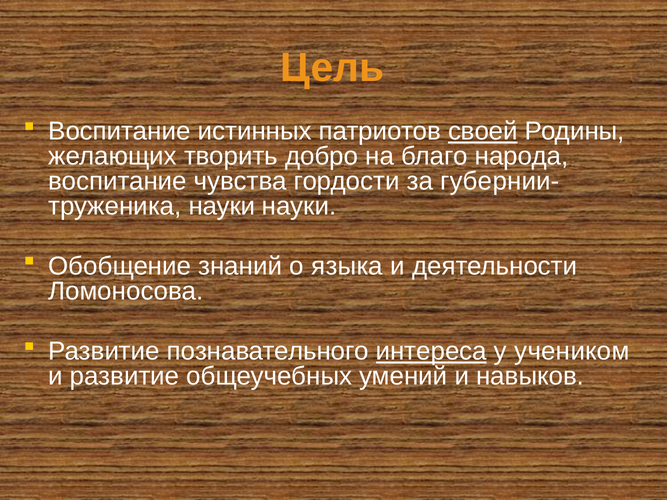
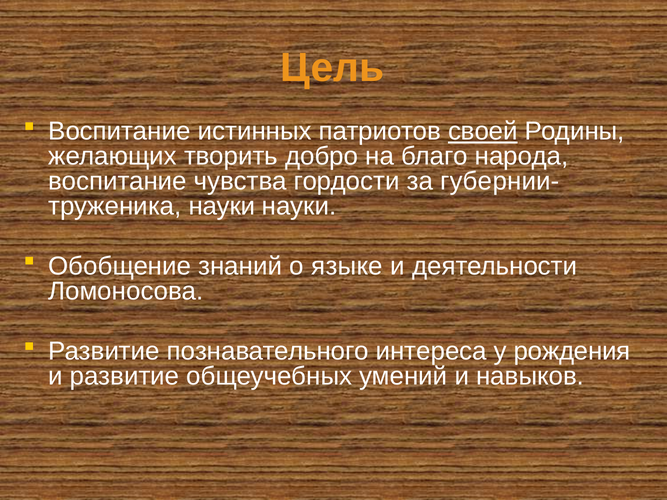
языка: языка -> языке (347, 266)
интереса underline: present -> none (431, 352)
учеником: учеником -> рождения (572, 352)
